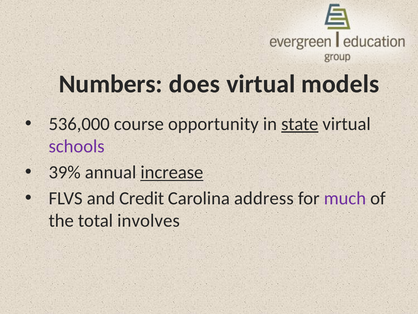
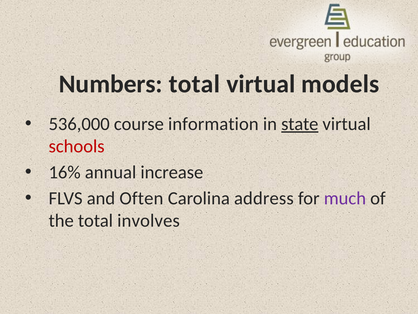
Numbers does: does -> total (194, 84)
opportunity: opportunity -> information (213, 124)
schools colour: purple -> red (77, 146)
39%: 39% -> 16% (65, 172)
increase underline: present -> none (172, 172)
Credit: Credit -> Often (141, 198)
